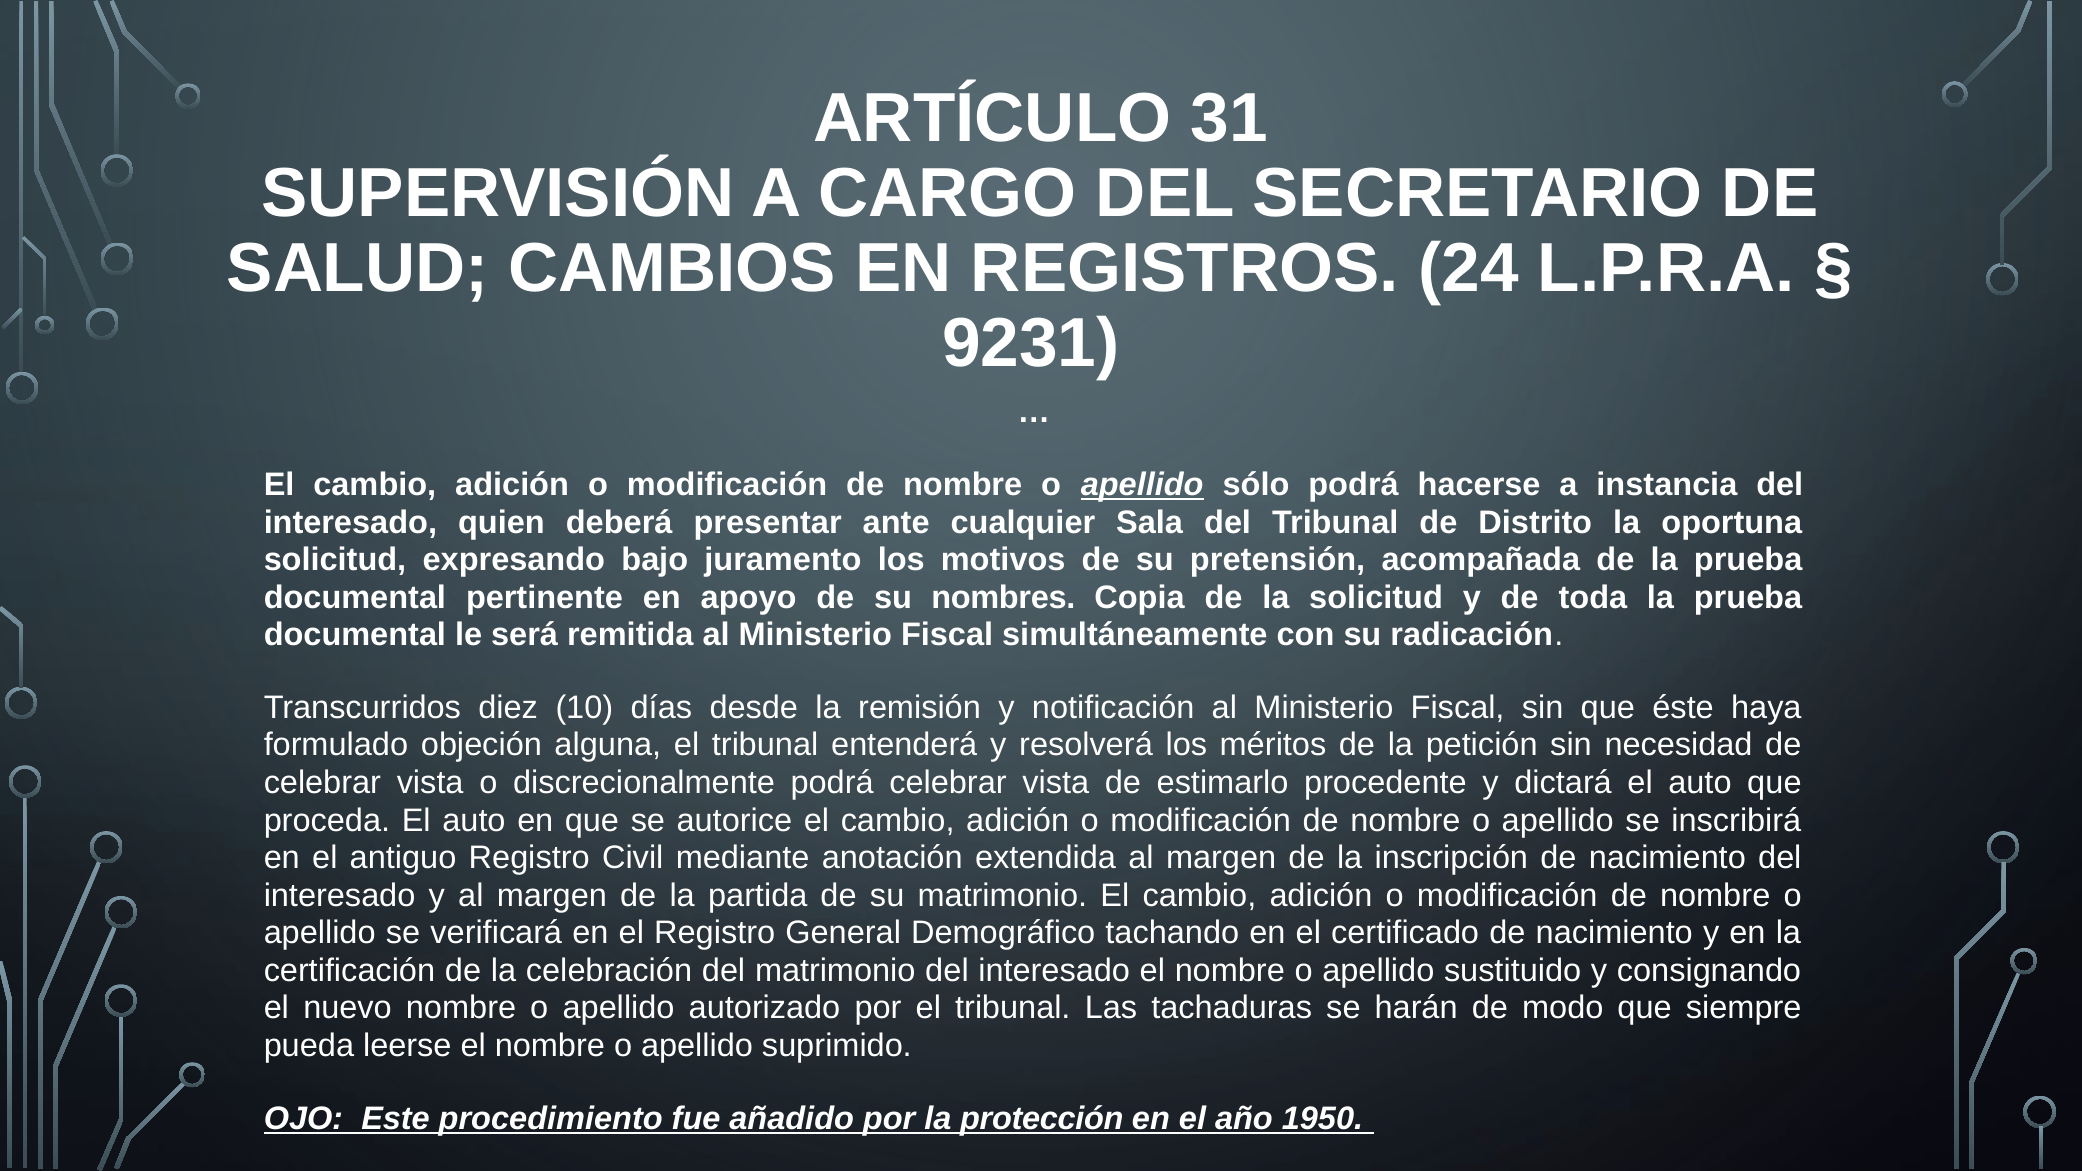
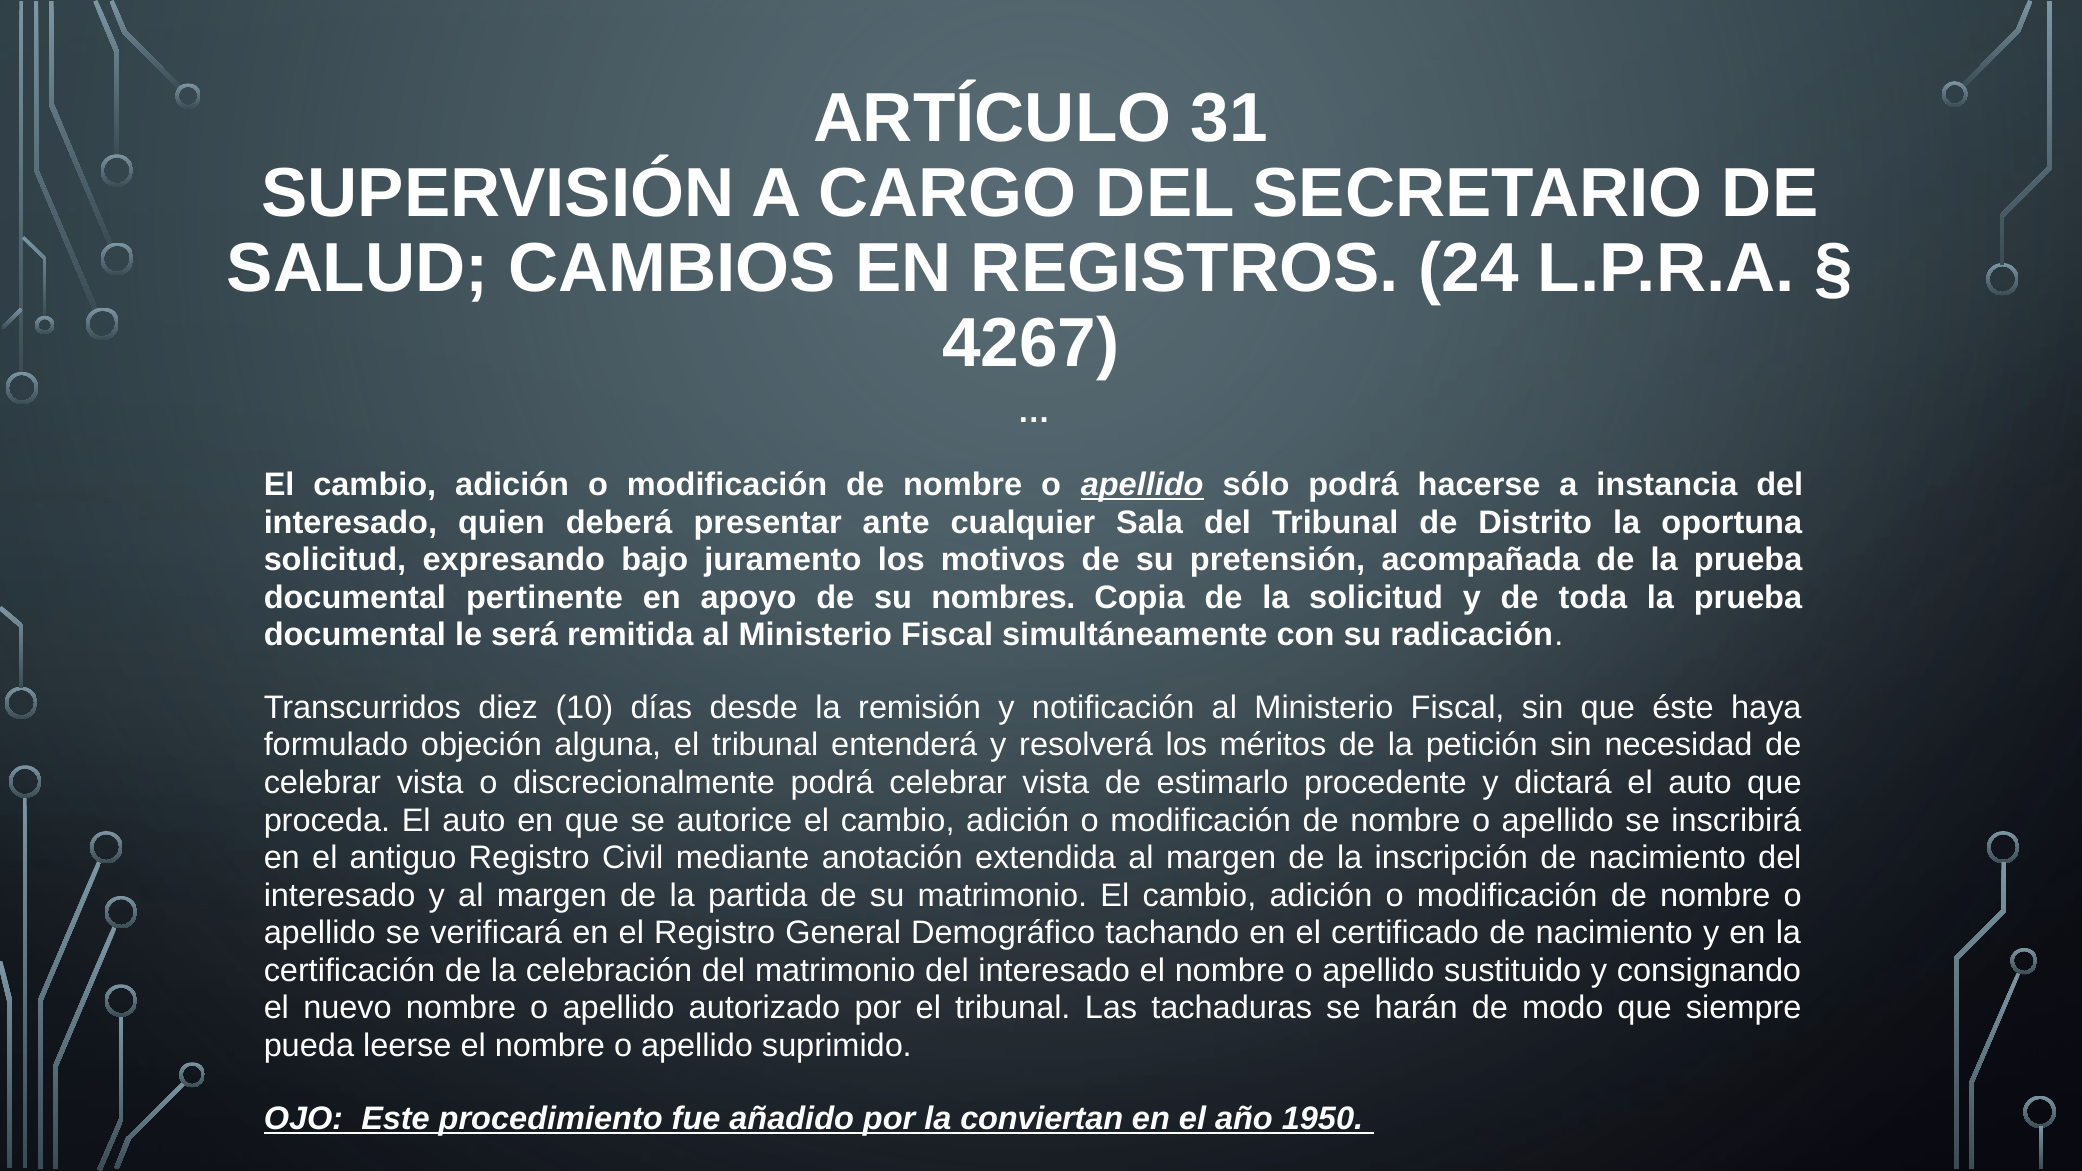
9231: 9231 -> 4267 (1031, 344)
protección: protección -> conviertan (1042, 1118)
